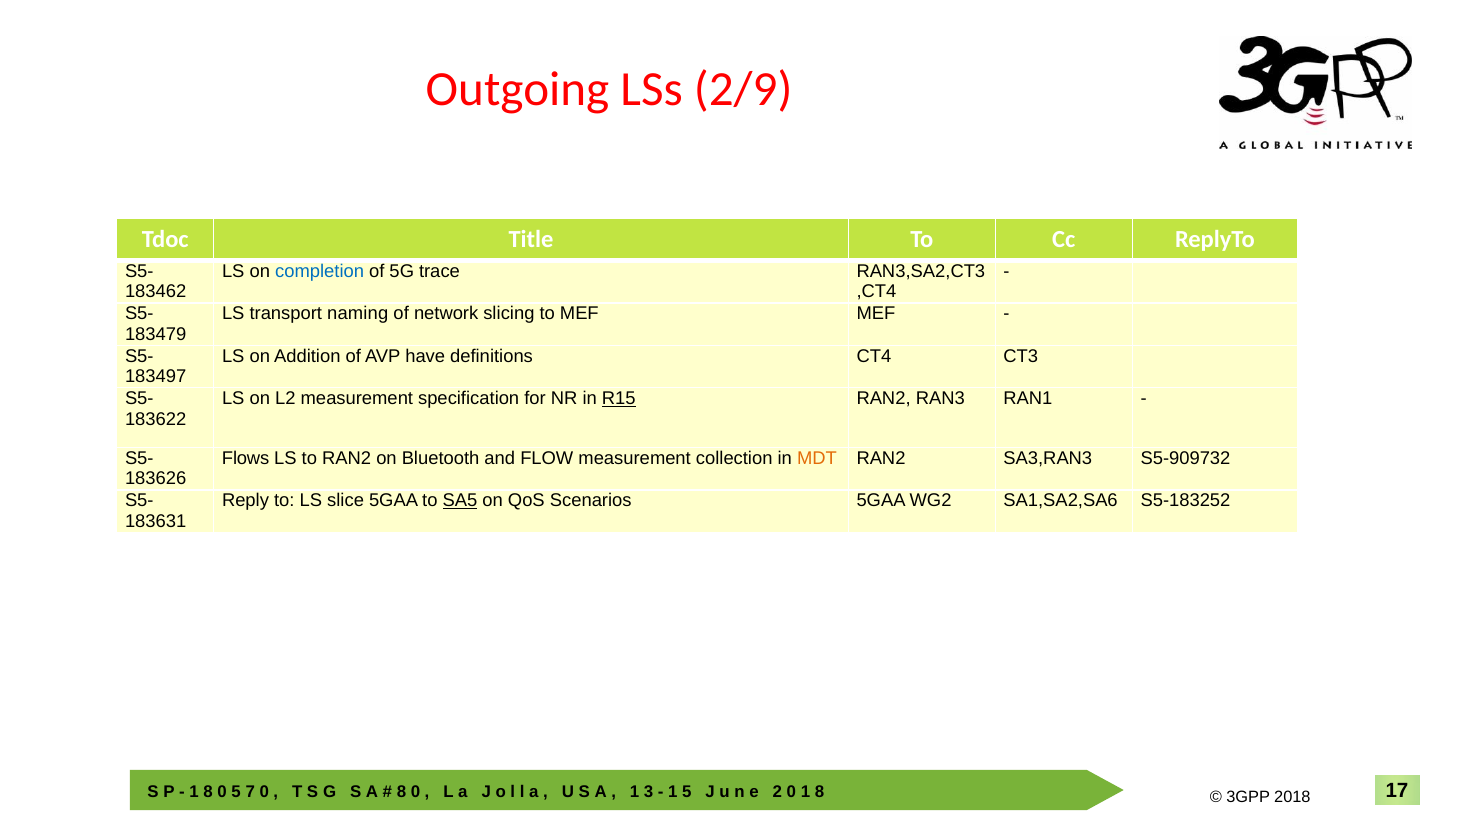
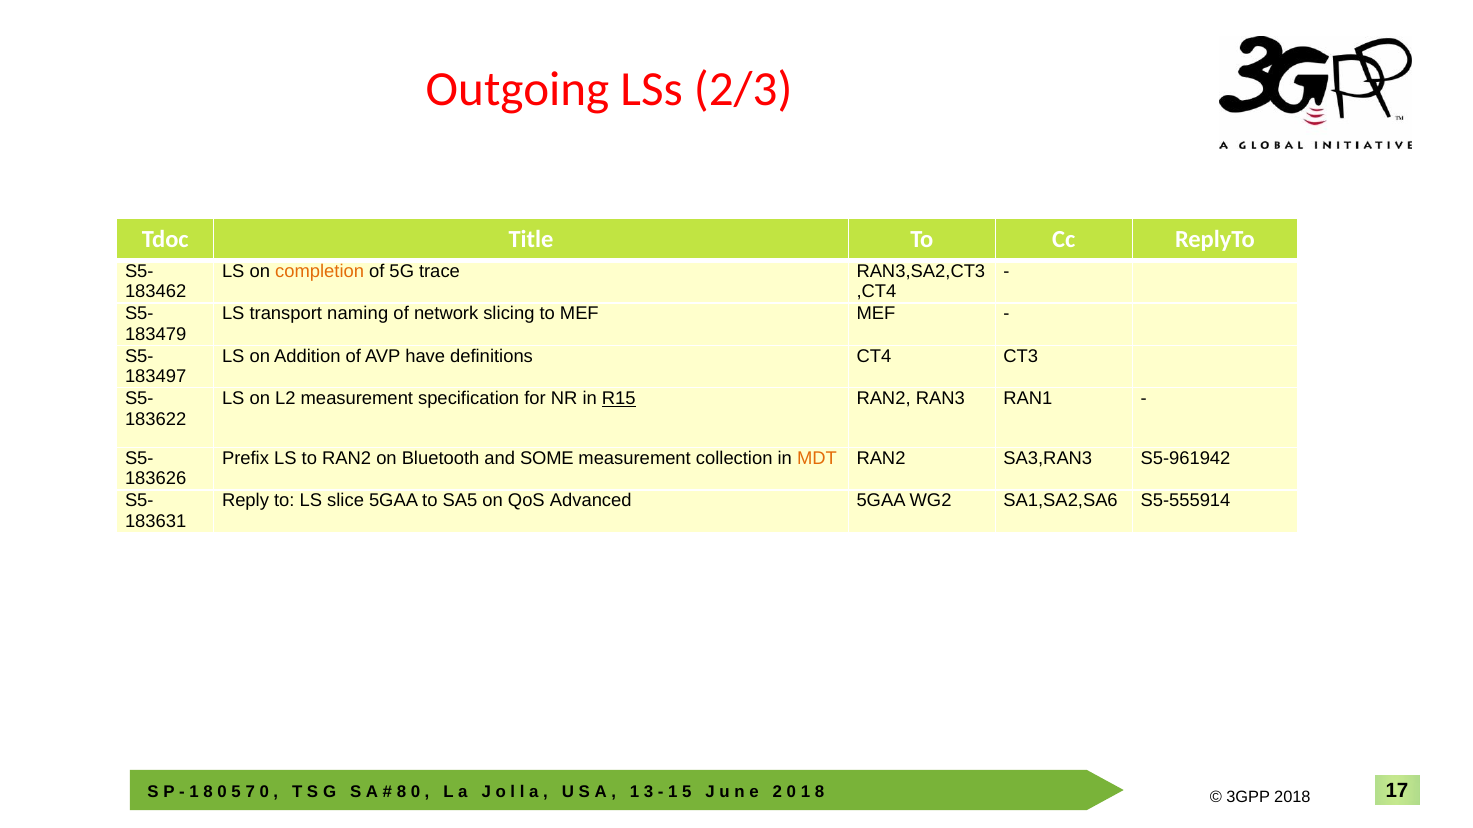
2/9: 2/9 -> 2/3 (743, 89)
completion colour: blue -> orange (320, 271)
Flows: Flows -> Prefix (246, 458)
FLOW: FLOW -> SOME (547, 458)
S5-909732: S5-909732 -> S5-961942 (1185, 458)
SA5 underline: present -> none (460, 501)
Scenarios: Scenarios -> Advanced (591, 501)
S5-183252: S5-183252 -> S5-555914 (1185, 501)
